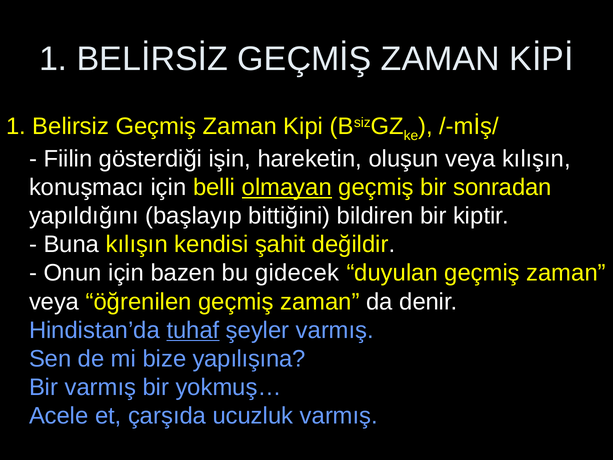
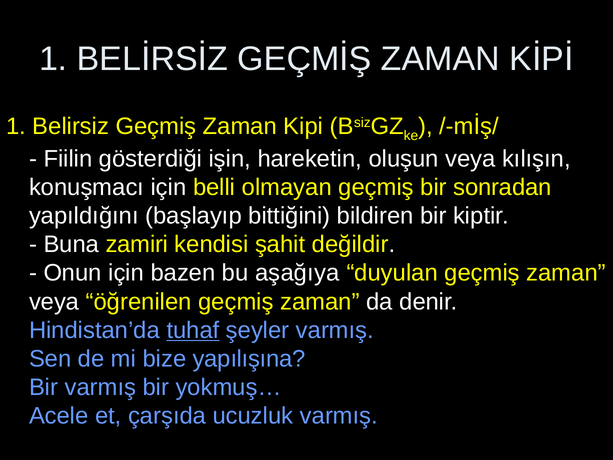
olmayan underline: present -> none (287, 187)
Buna kılışın: kılışın -> zamiri (137, 244)
gidecek: gidecek -> aşağıya (297, 273)
